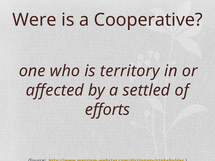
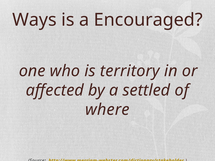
Were: Were -> Ways (34, 20)
Cooperative: Cooperative -> Encouraged (148, 20)
efforts: efforts -> where (107, 110)
